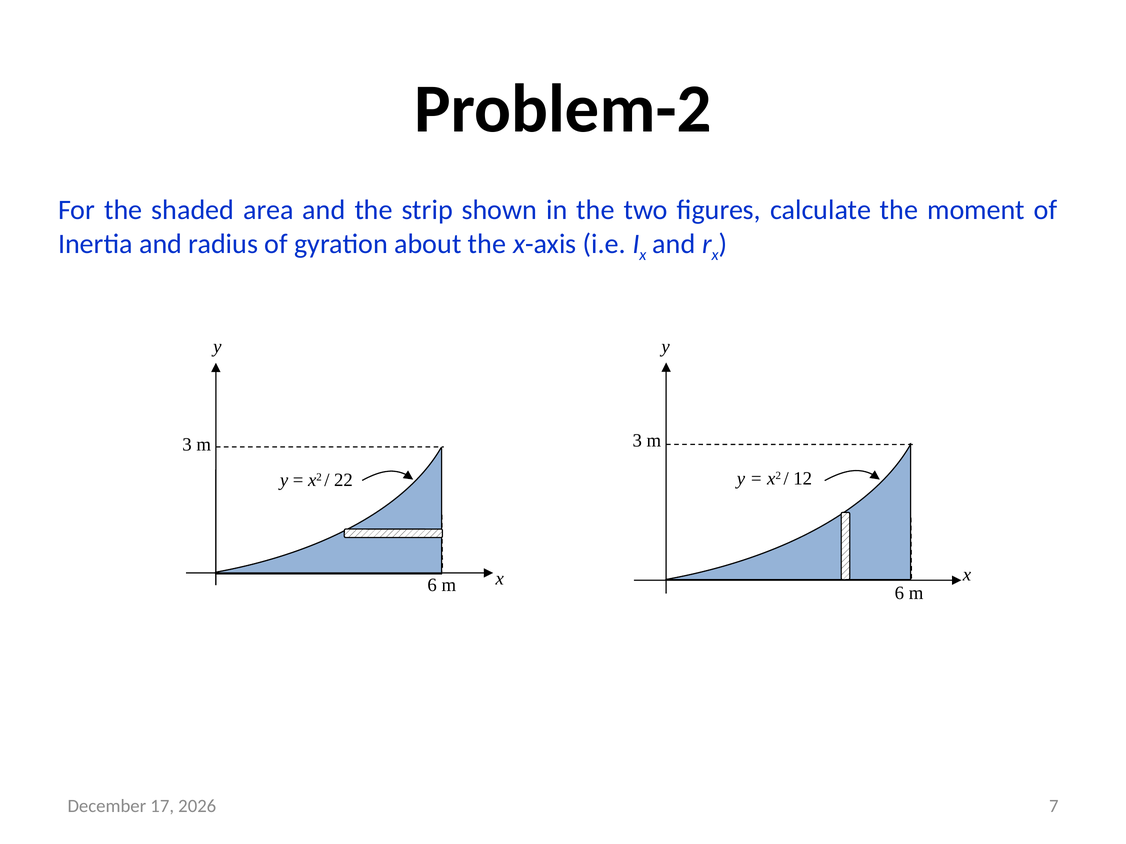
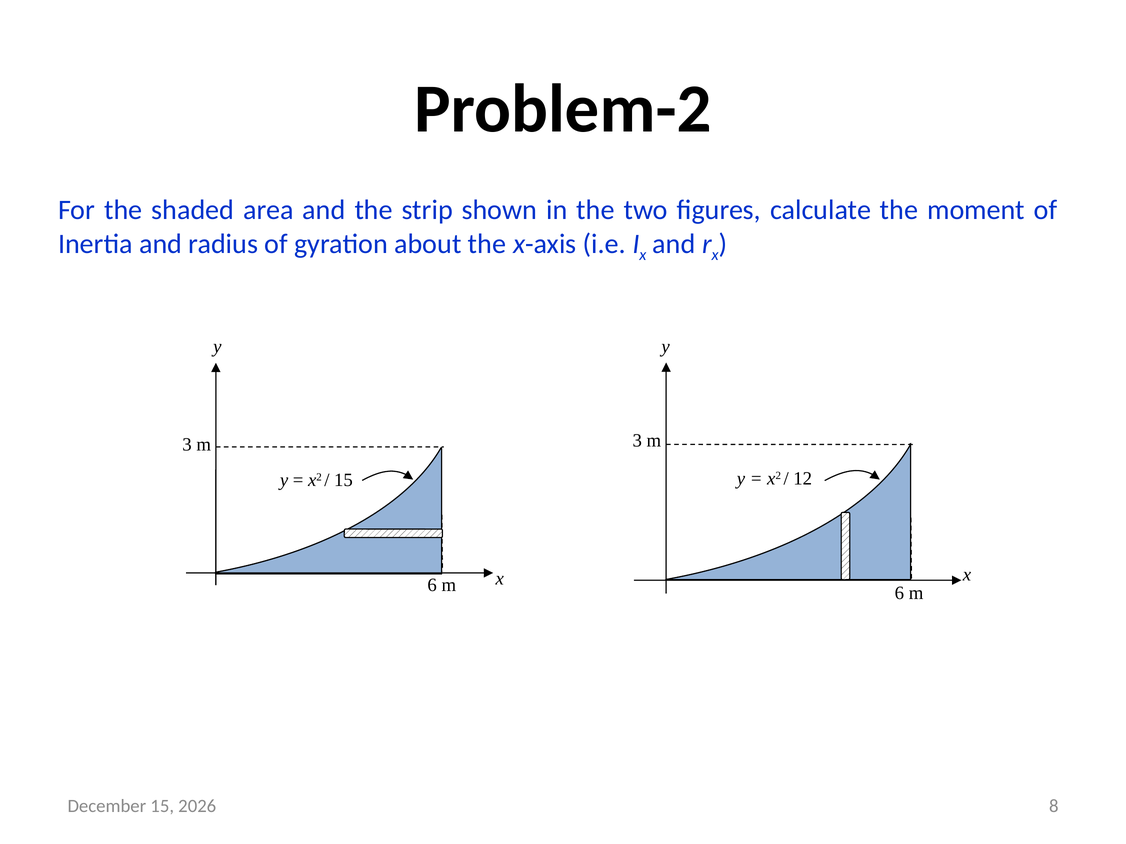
22: 22 -> 15 (343, 480)
17: 17 -> 15 (162, 806)
7: 7 -> 8 (1054, 806)
